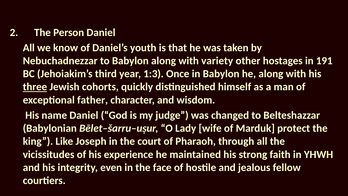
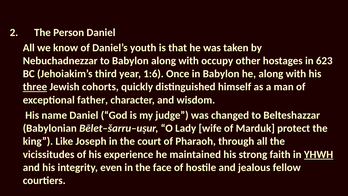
variety: variety -> occupy (217, 61)
191: 191 -> 623 (324, 61)
1:3: 1:3 -> 1:6 (154, 74)
YHWH underline: none -> present (319, 154)
